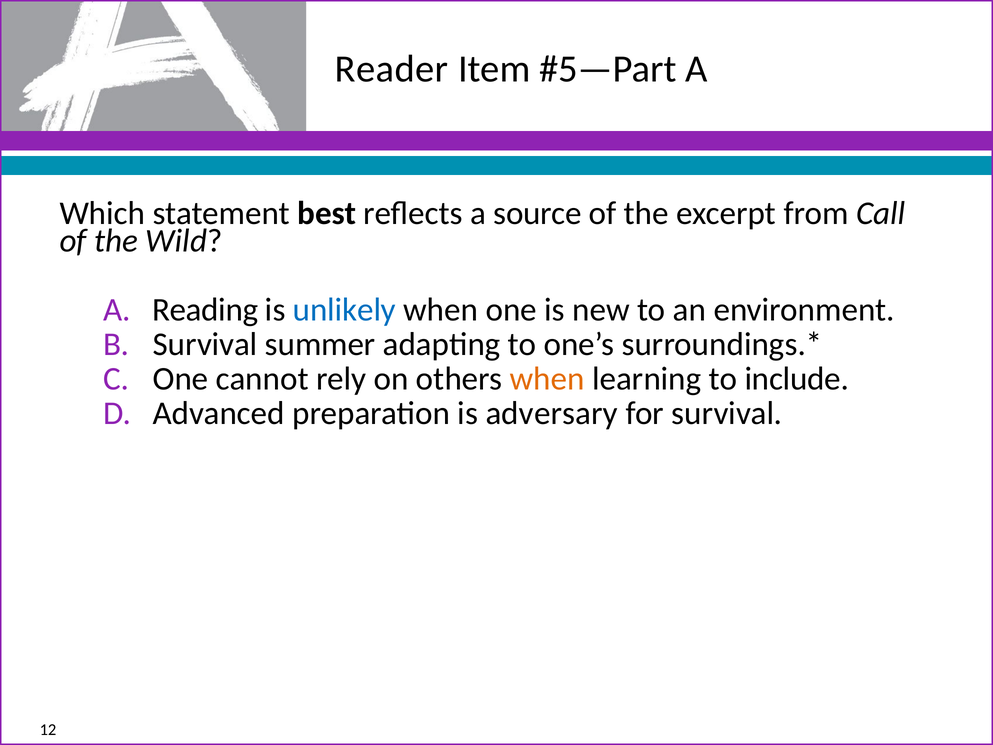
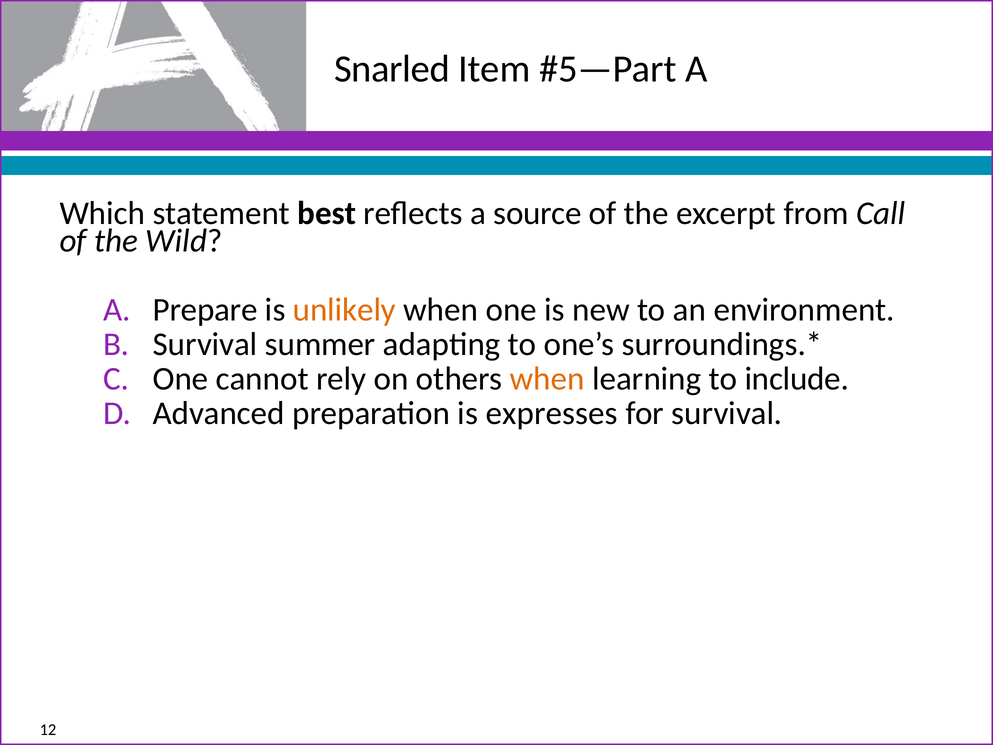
Reader: Reader -> Snarled (392, 69)
Reading: Reading -> Prepare (205, 310)
unlikely colour: blue -> orange (344, 310)
adversary: adversary -> expresses (552, 413)
